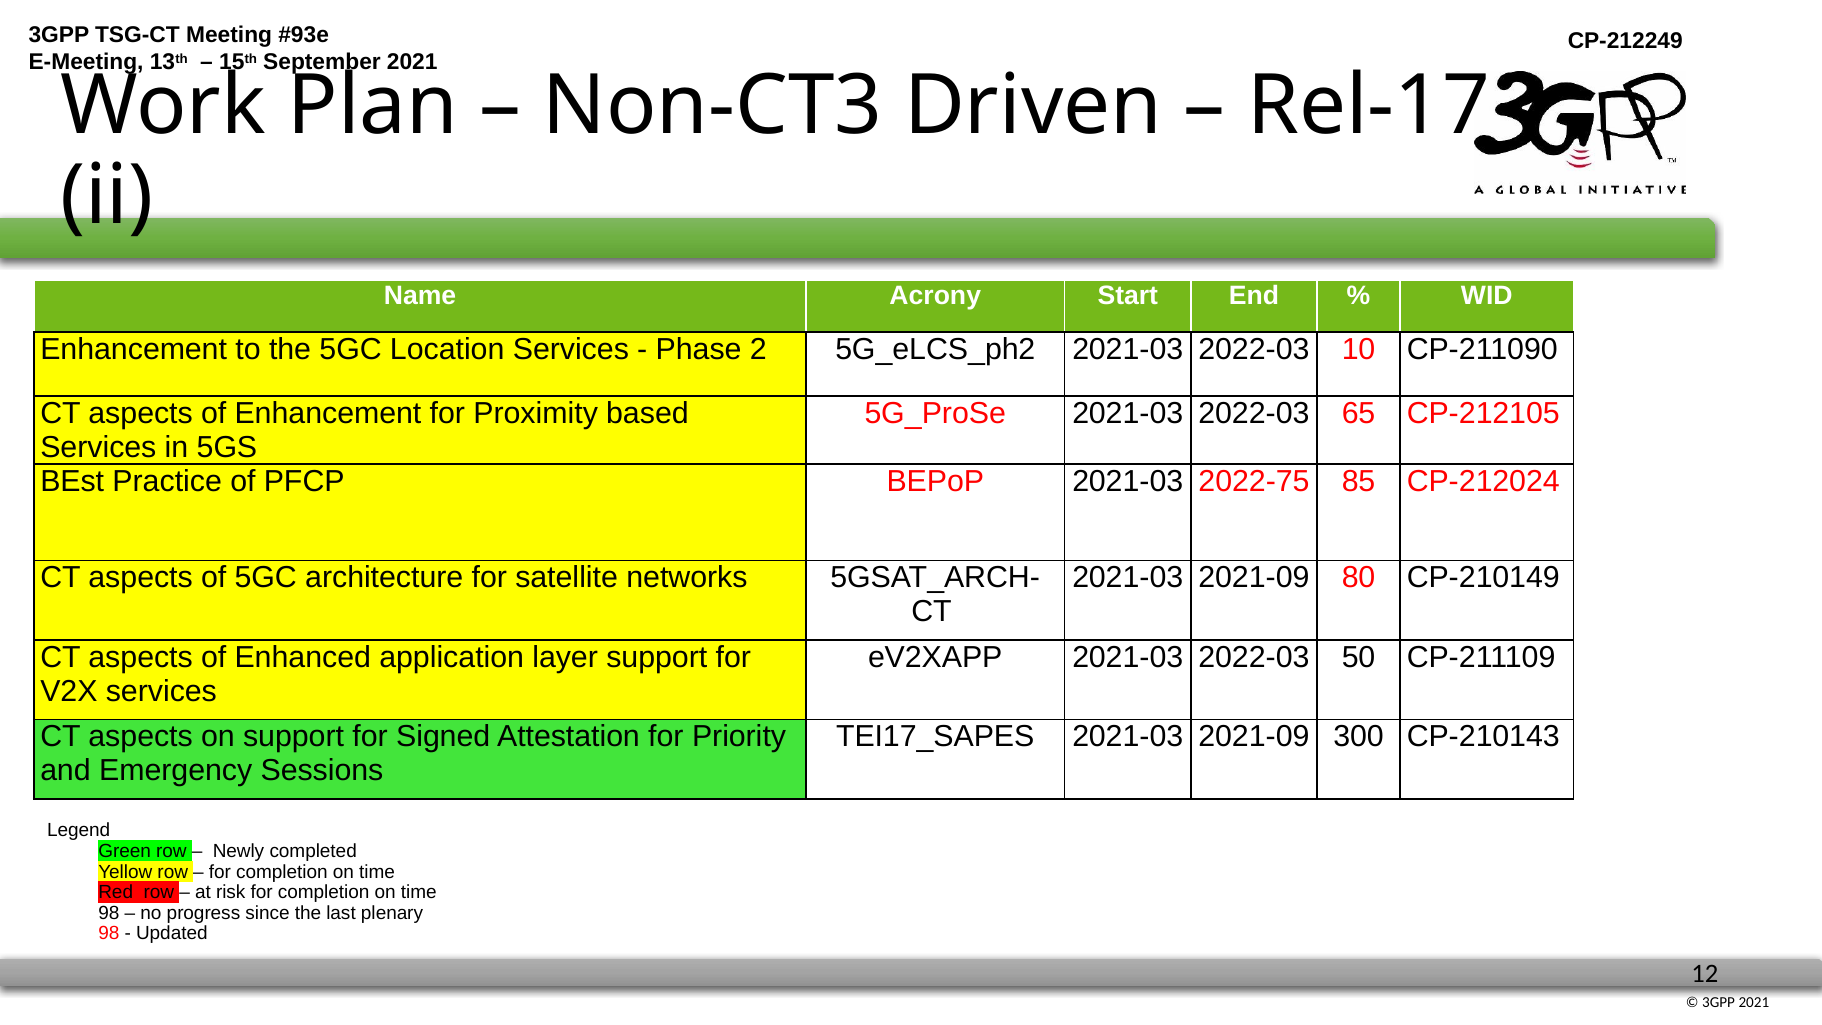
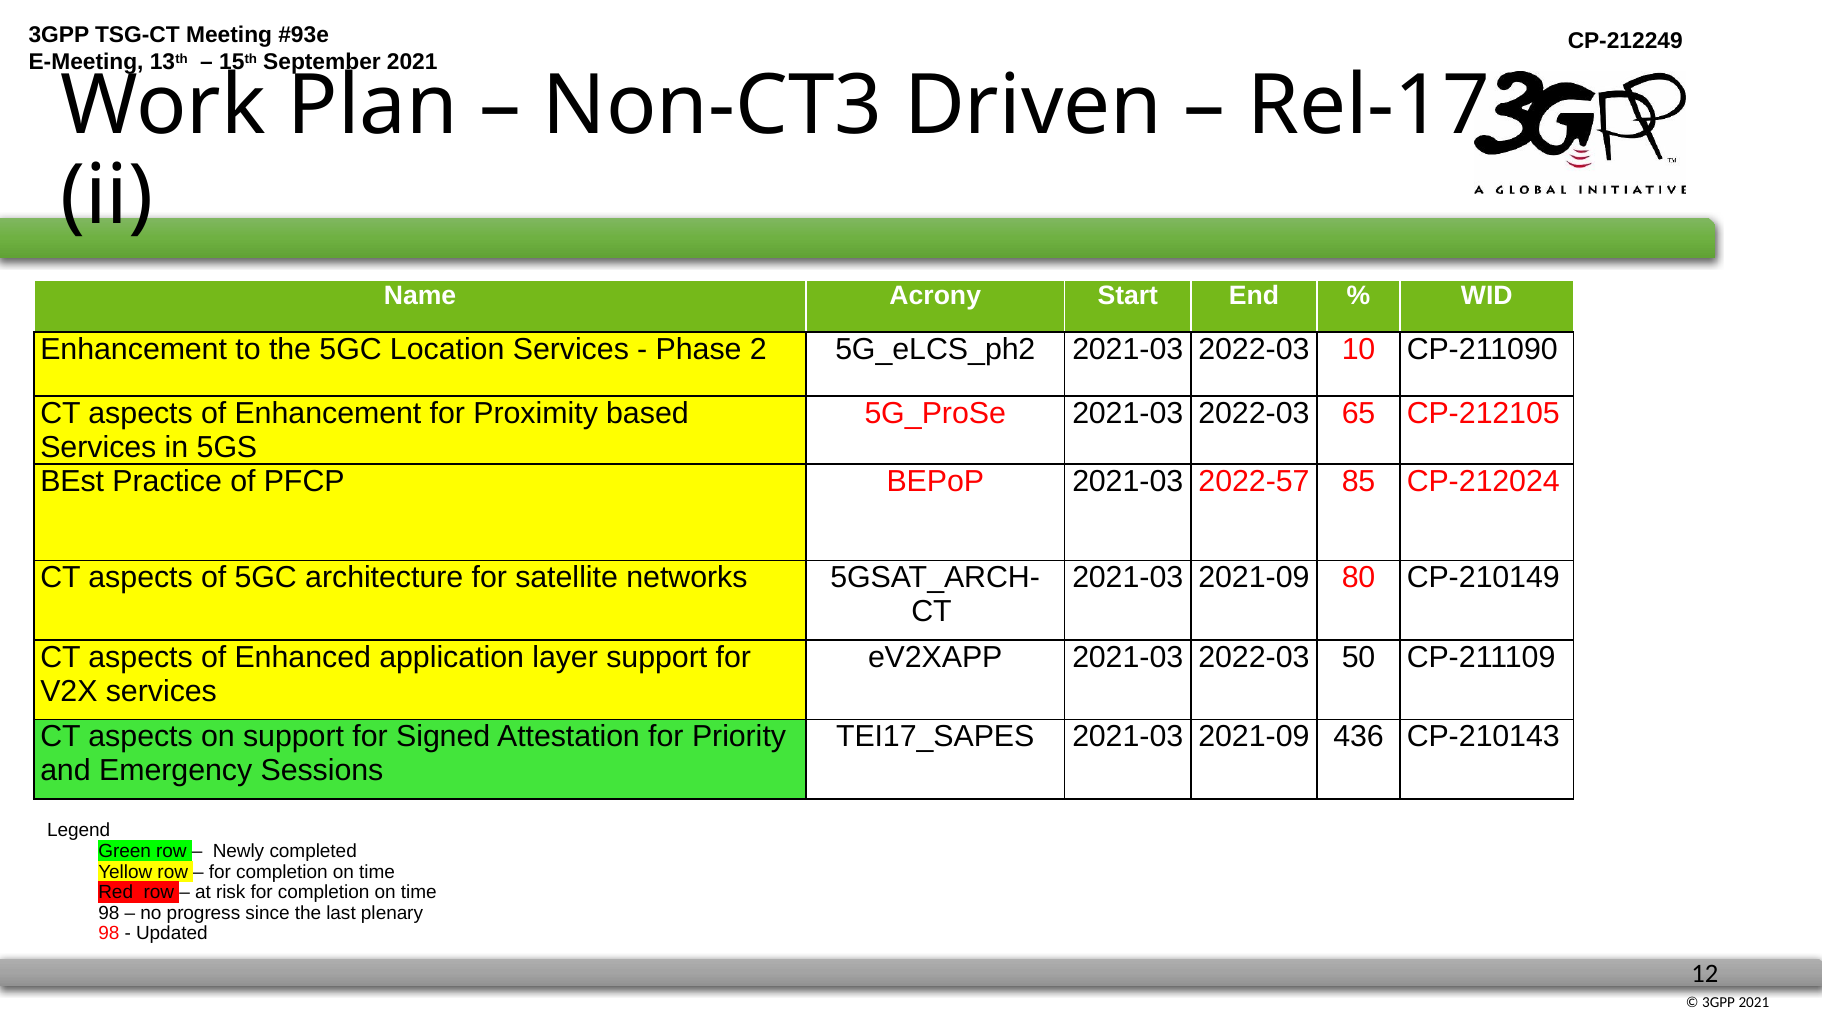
2022-75: 2022-75 -> 2022-57 (1254, 481)
300: 300 -> 436 (1359, 737)
